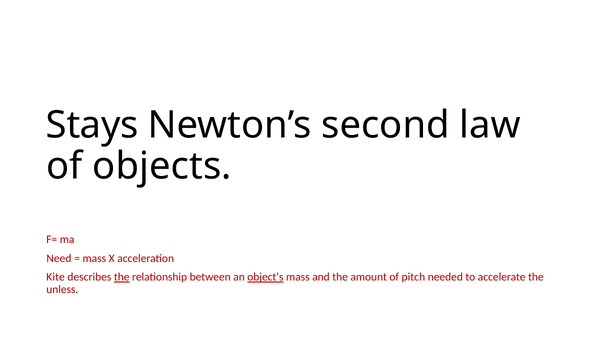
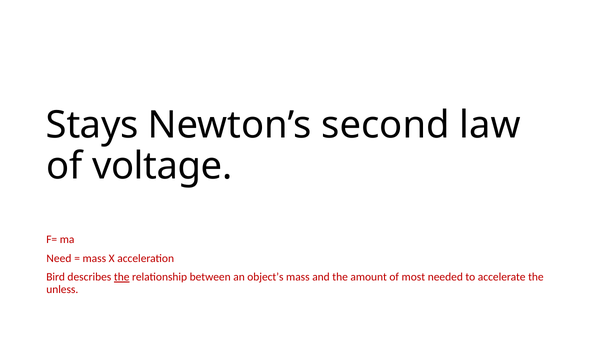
objects: objects -> voltage (162, 167)
Kite: Kite -> Bird (56, 278)
object’s underline: present -> none (265, 278)
pitch: pitch -> most (413, 278)
